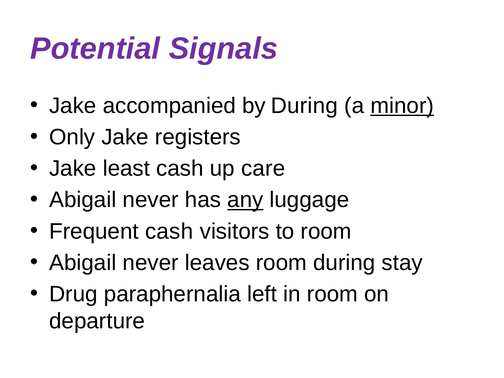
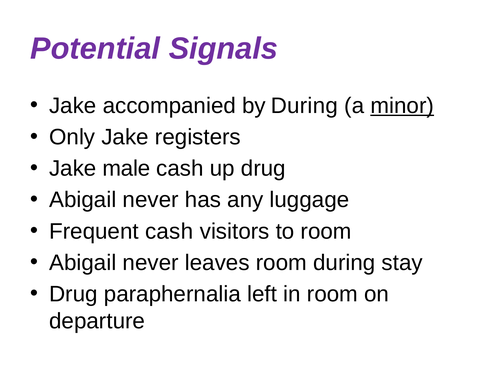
least: least -> male (126, 169)
up care: care -> drug (263, 169)
any underline: present -> none (245, 200)
